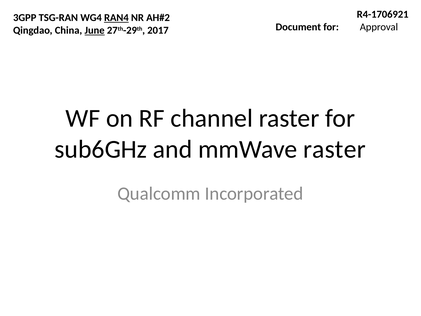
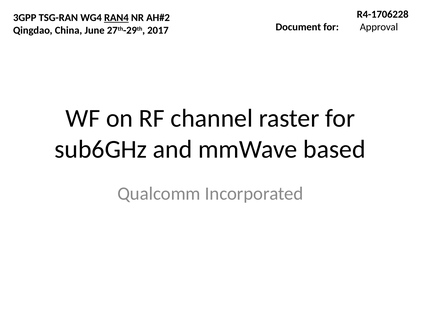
R4-1706921: R4-1706921 -> R4-1706228 (383, 14)
June underline: present -> none (95, 30)
mmWave raster: raster -> based (334, 149)
